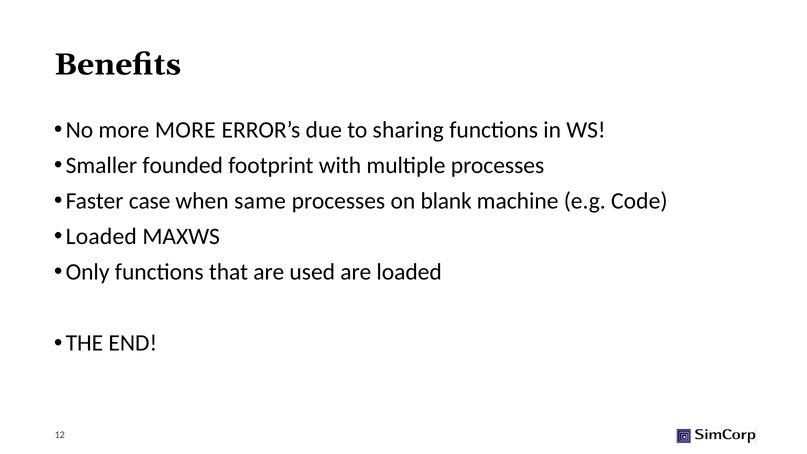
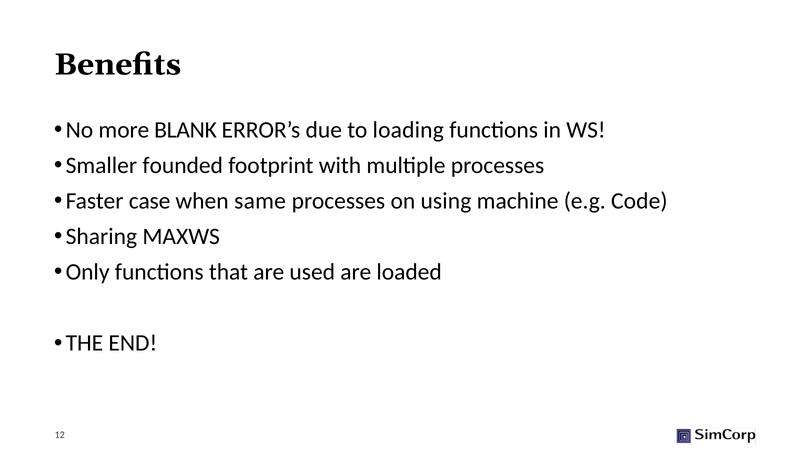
more MORE: MORE -> BLANK (186, 130)
sharing: sharing -> loading (408, 130)
blank: blank -> using (446, 201)
Loaded: Loaded -> Sharing (101, 237)
